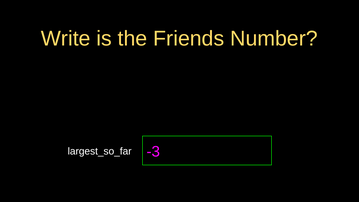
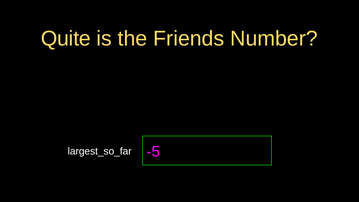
Write: Write -> Quite (66, 39)
-3: -3 -> -5 (153, 152)
